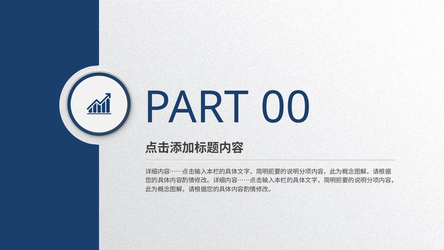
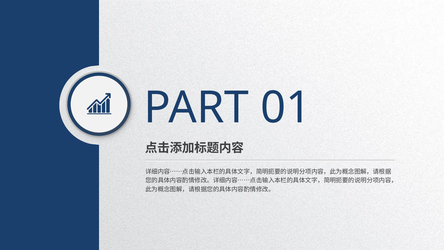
00: 00 -> 01 (286, 108)
